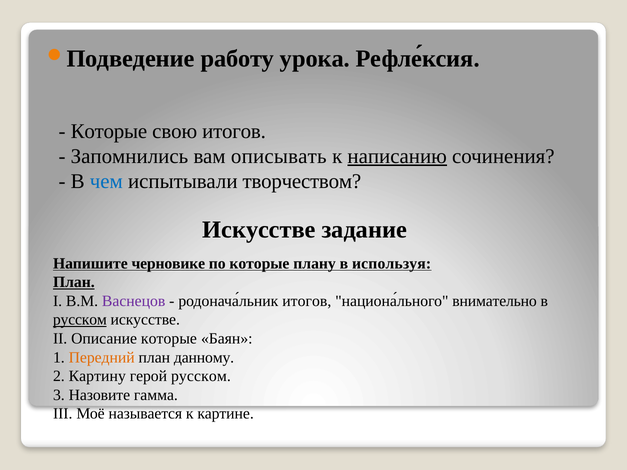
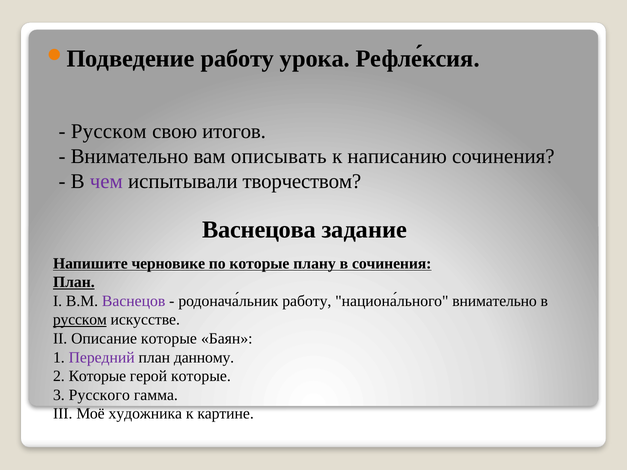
Которые: Которые -> Русском (109, 131)
Запомнились: Запомнились -> Внимательно (130, 156)
написанию underline: present -> none (397, 156)
чем colour: blue -> purple (106, 181)
Искусстве: Искусстве -> Васнецова (259, 230)
в используя: используя -> сочинения (392, 263)
родонача́льник итогов: итогов -> работу (307, 301)
Передний colour: orange -> purple (102, 358)
2 Картину: Картину -> Которые (97, 376)
герой русском: русском -> которые (201, 376)
Назовите: Назовите -> Русского (99, 395)
называется: называется -> художника (145, 414)
